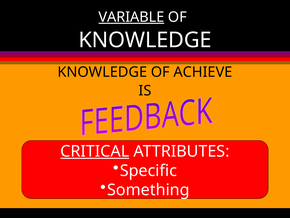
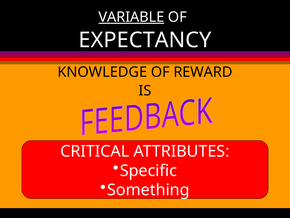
KNOWLEDGE: KNOWLEDGE -> EXPECTANCY (145, 40)
ACHIEVE: ACHIEVE -> REWARD (203, 72)
CRITICAL underline: present -> none (95, 151)
